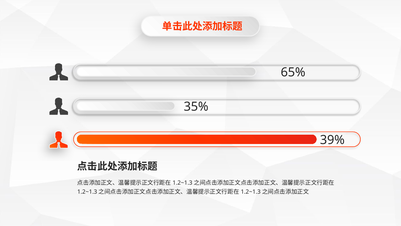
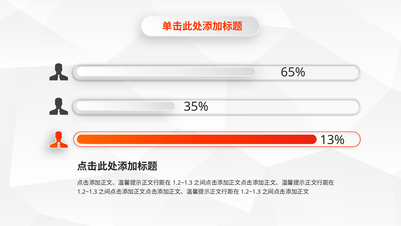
39%: 39% -> 13% (332, 140)
